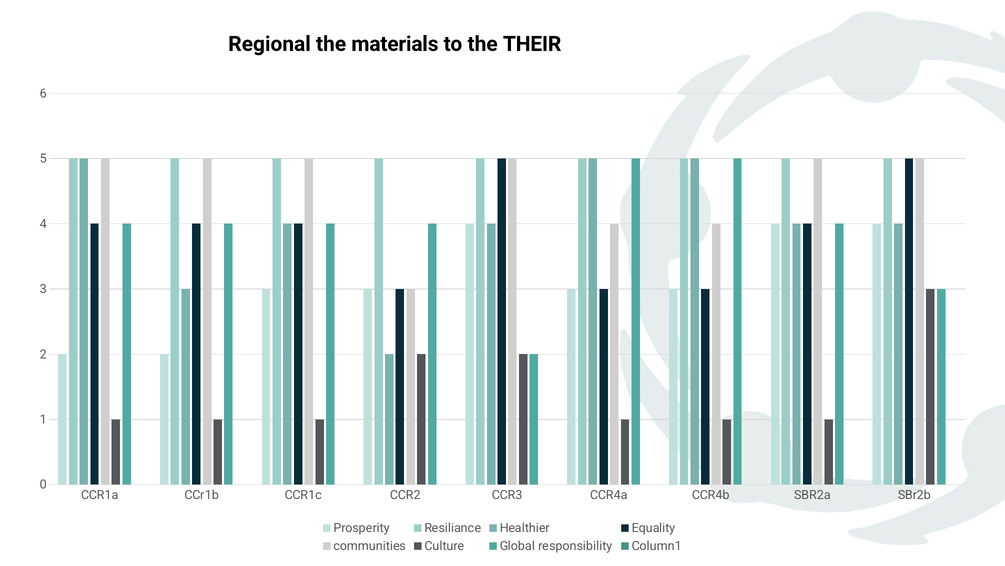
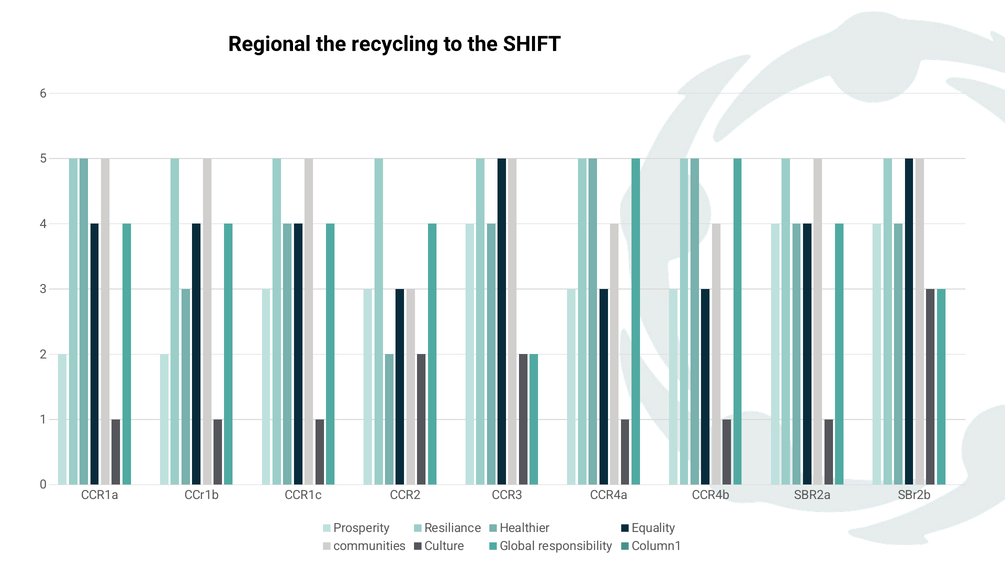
materials: materials -> recycling (395, 44)
THEIR: THEIR -> SHIFT (532, 44)
